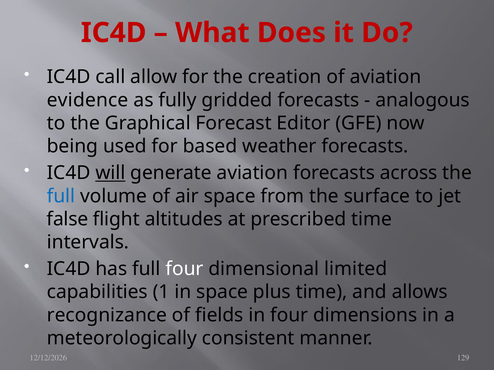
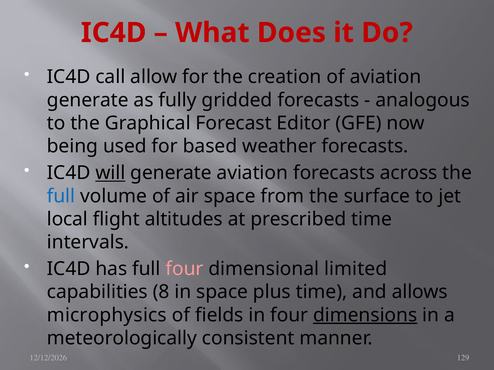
evidence: evidence -> generate (88, 100)
false: false -> local (67, 219)
four colour: white -> pink (185, 269)
1: 1 -> 8 (161, 292)
recognizance: recognizance -> microphysics (107, 315)
dimensions underline: none -> present (365, 315)
